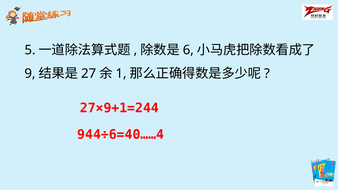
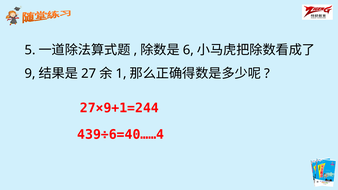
944÷6=40……4: 944÷6=40……4 -> 439÷6=40……4 (121, 135)
